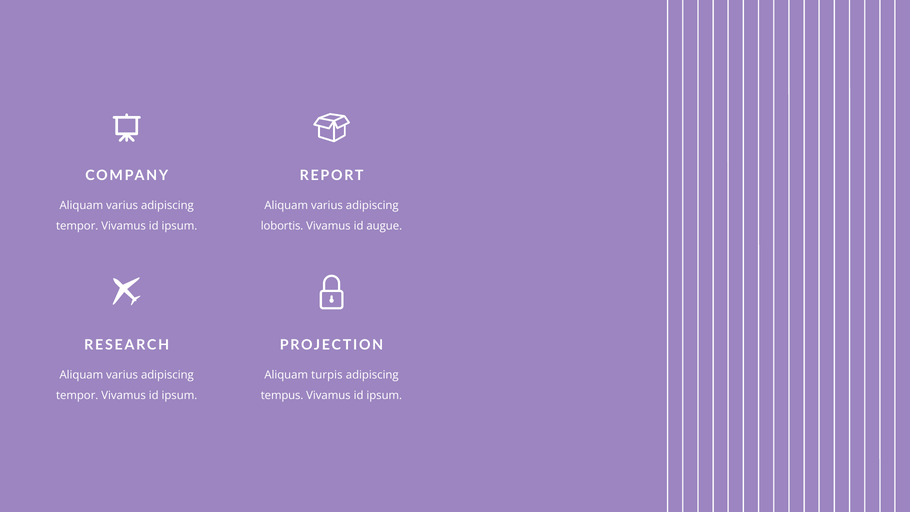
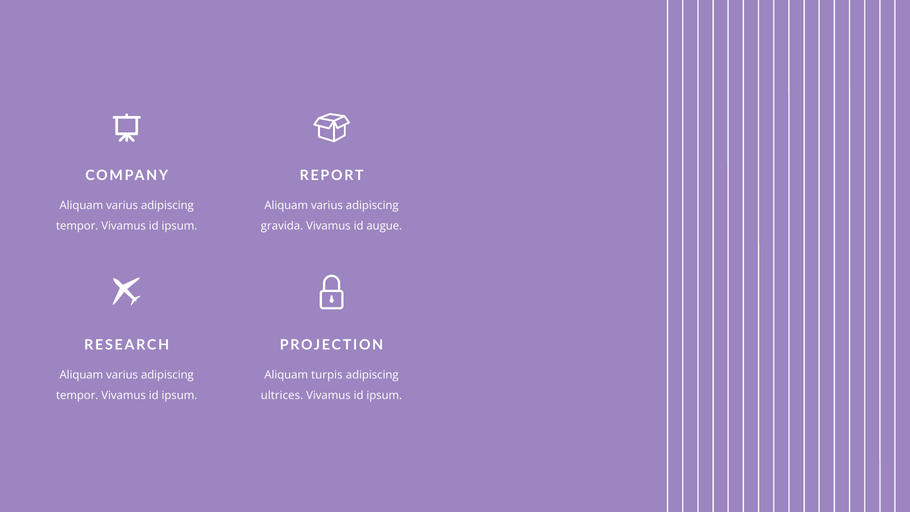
lobortis: lobortis -> gravida (282, 226)
tempus: tempus -> ultrices (282, 395)
